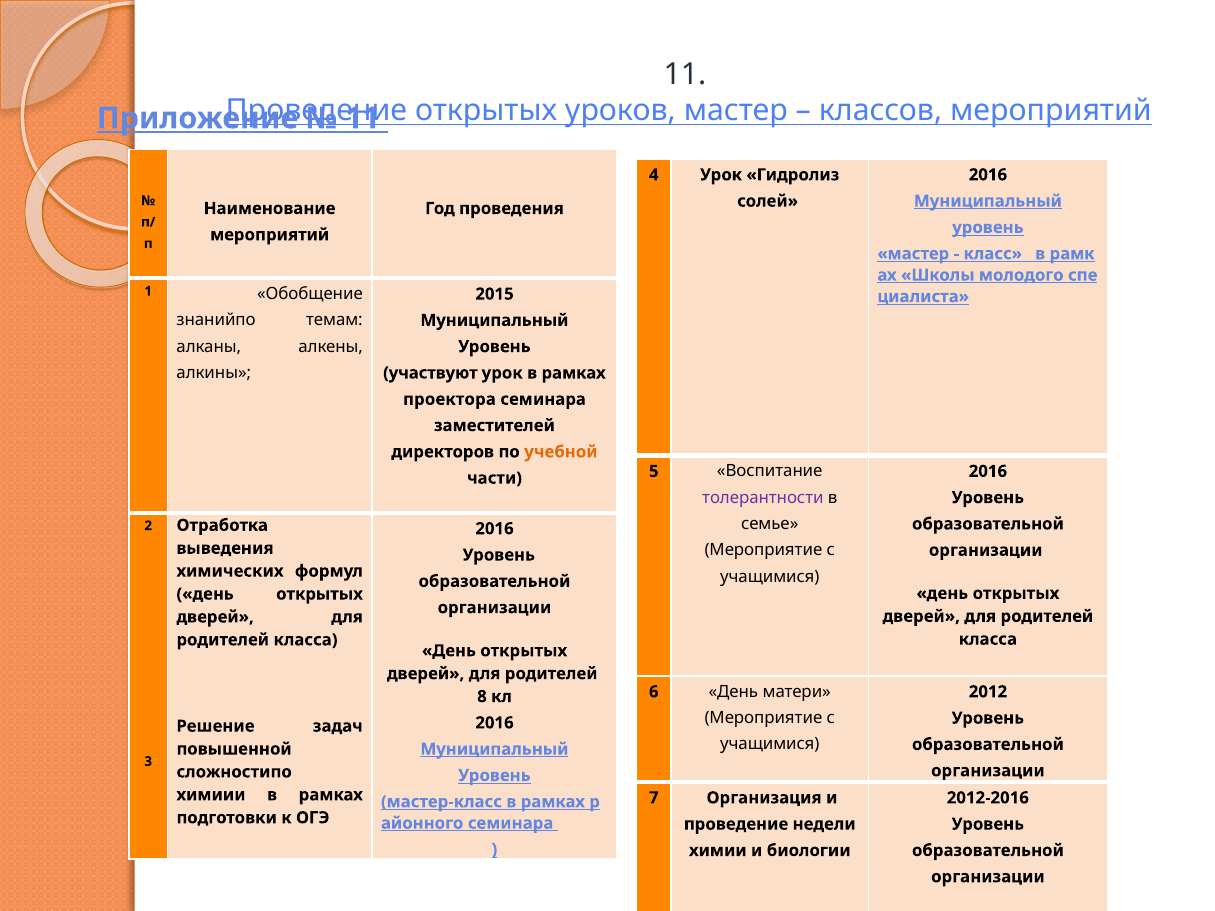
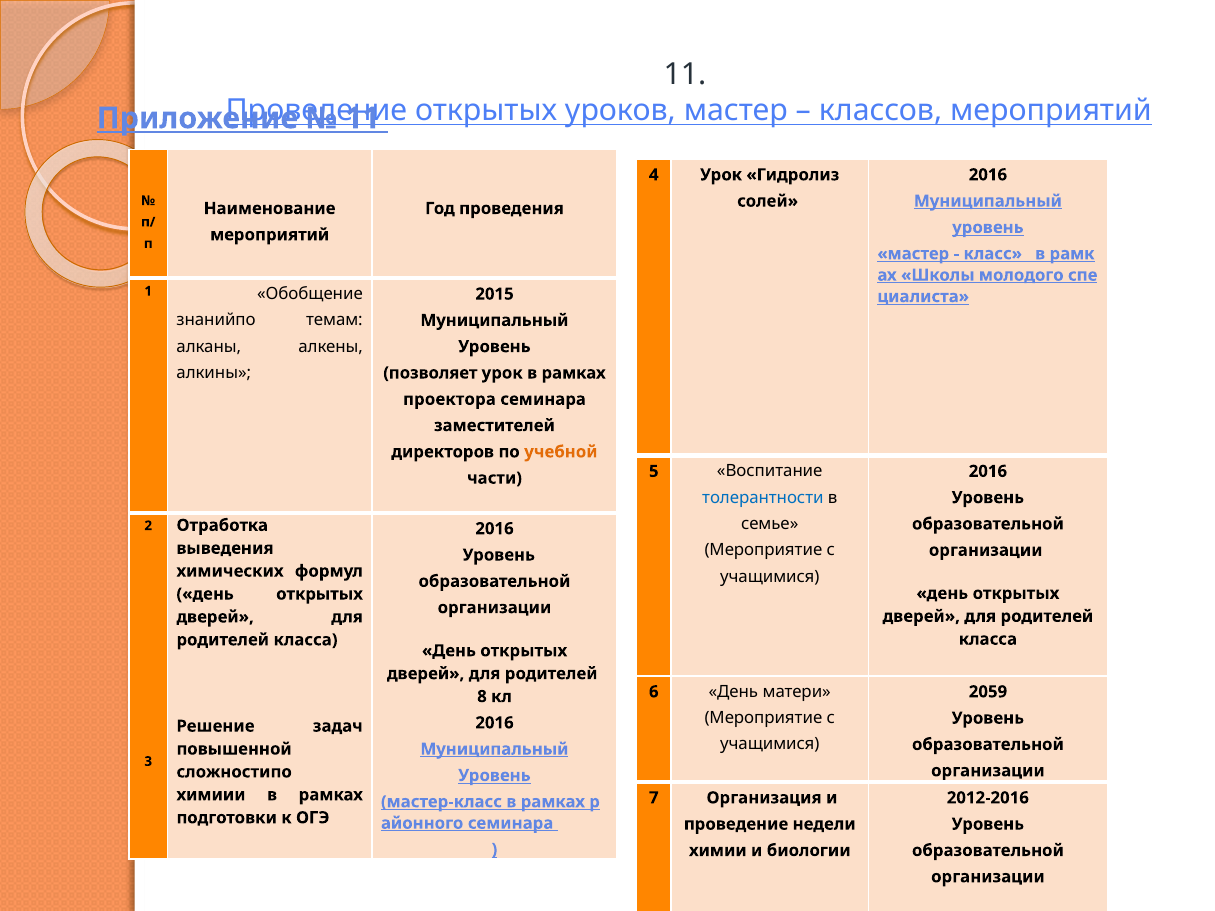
участвуют: участвуют -> позволяет (430, 373)
толерантности colour: purple -> blue (763, 498)
2012: 2012 -> 2059 (988, 692)
